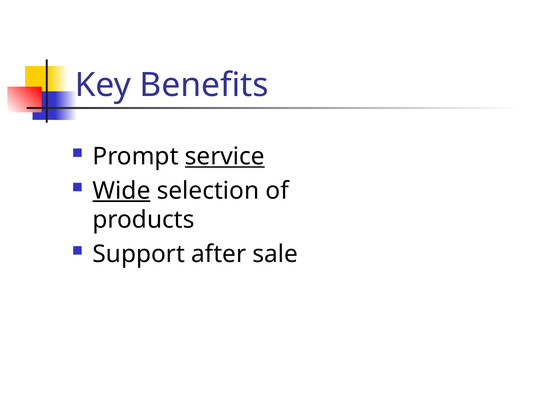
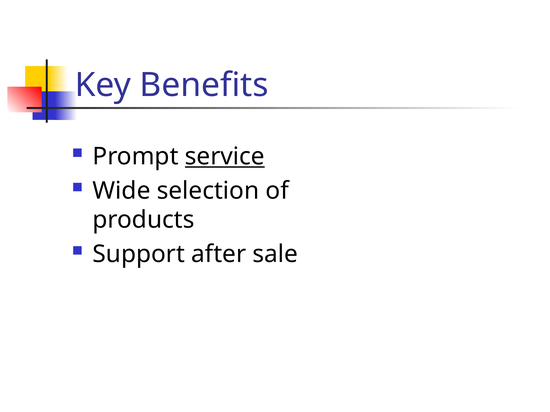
Wide underline: present -> none (122, 191)
